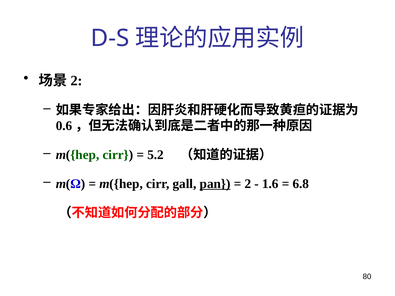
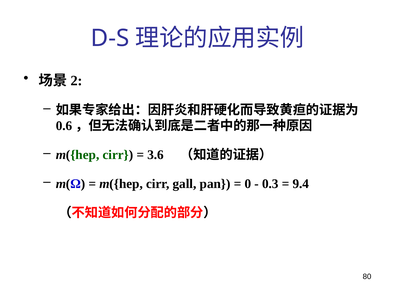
5.2: 5.2 -> 3.6 (156, 155)
pan underline: present -> none (215, 184)
2: 2 -> 0 (248, 184)
1.6: 1.6 -> 0.3 (270, 184)
6.8: 6.8 -> 9.4 (301, 184)
